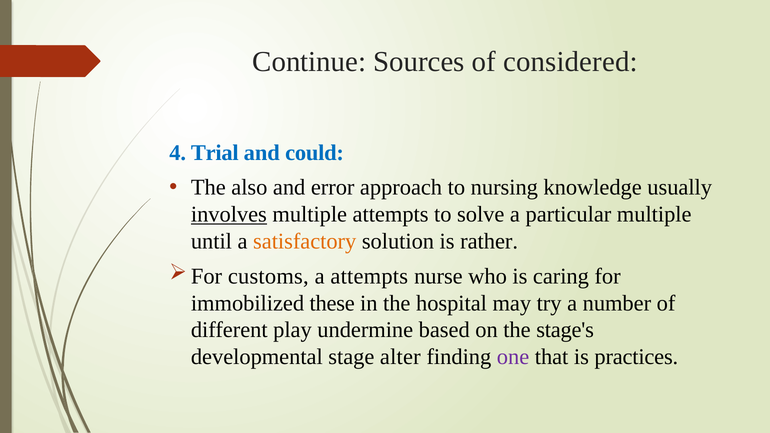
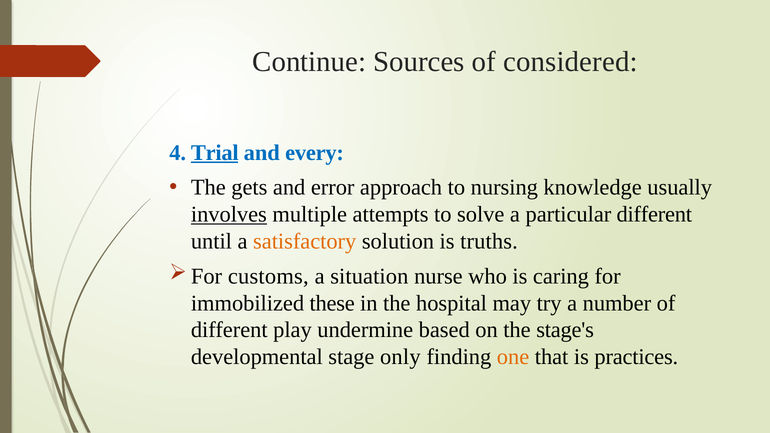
Trial underline: none -> present (215, 153)
could: could -> every (315, 153)
also: also -> gets (249, 188)
particular multiple: multiple -> different (654, 214)
rather: rather -> truths (489, 241)
a attempts: attempts -> situation (369, 276)
alter: alter -> only (400, 357)
one colour: purple -> orange (513, 357)
